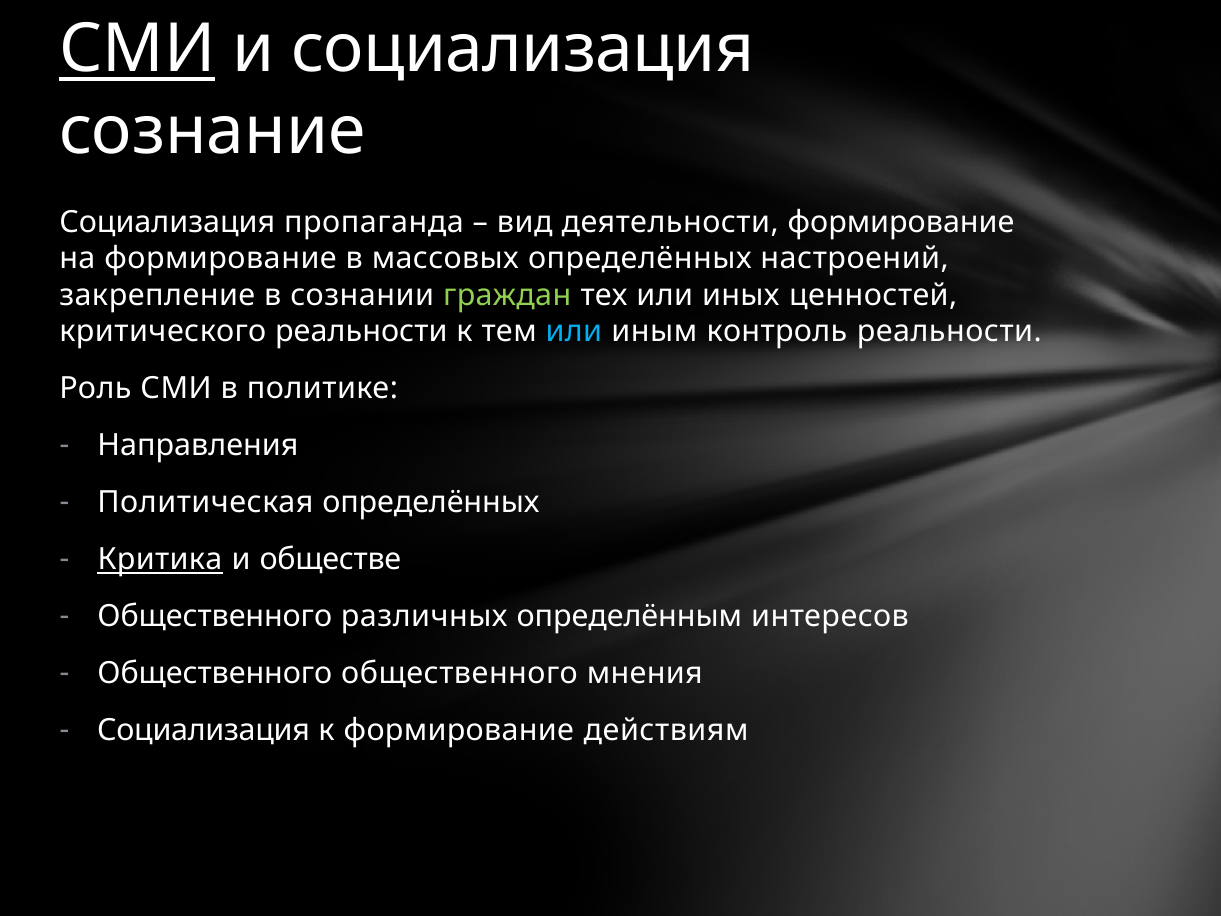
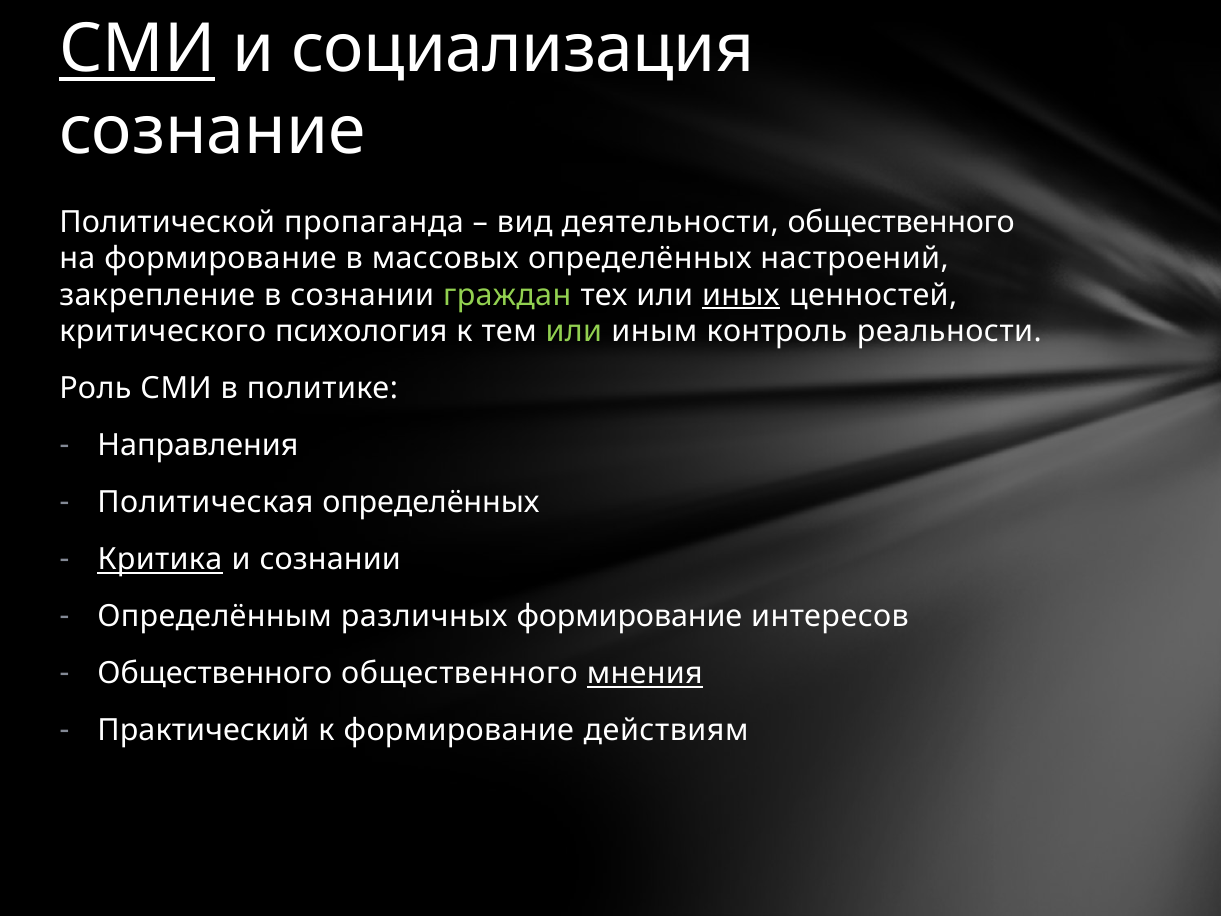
Социализация: Социализация -> Политической (167, 222)
деятельности формирование: формирование -> общественного (901, 222)
иных underline: none -> present (741, 295)
критического реальности: реальности -> психология (361, 332)
или colour: light blue -> light green (574, 332)
и обществе: обществе -> сознании (330, 560)
Общественного: Общественного -> Определённым (215, 617)
различных определённым: определённым -> формирование (629, 617)
мнения underline: none -> present (645, 674)
Социализация: Социализация -> Практический (203, 731)
